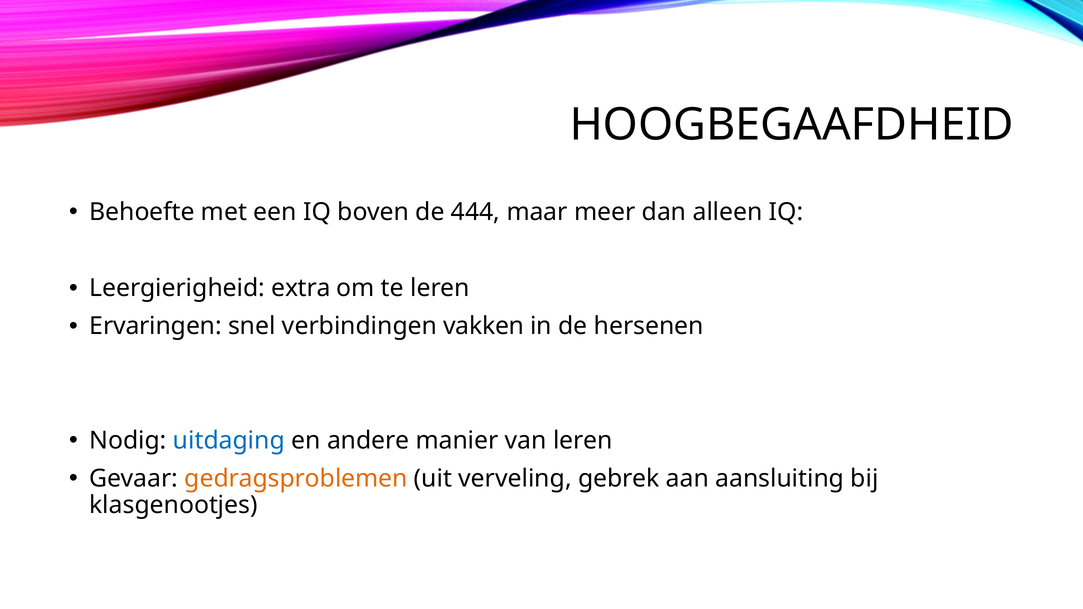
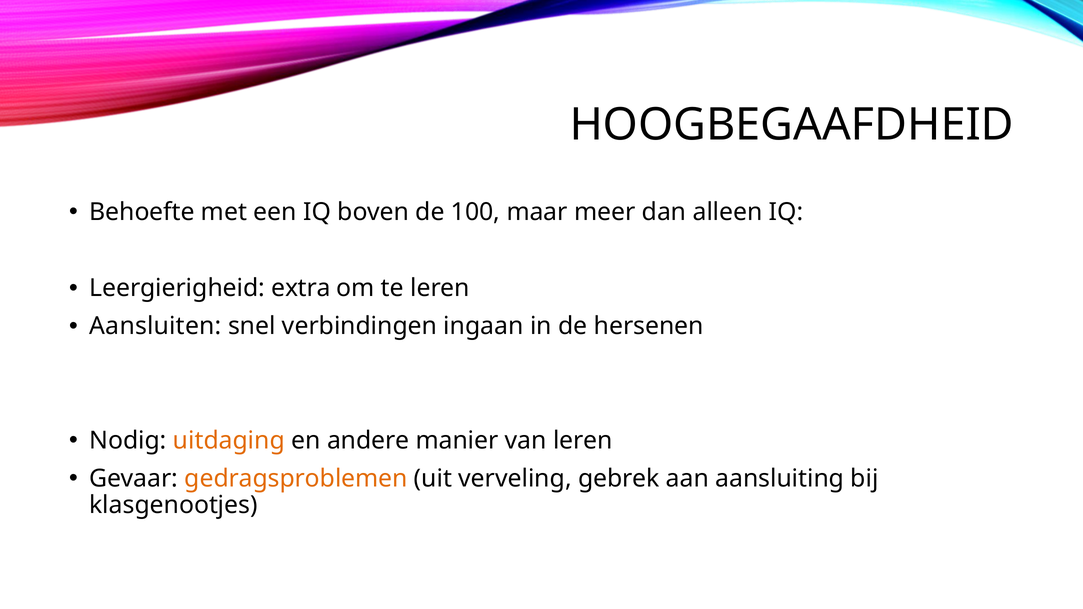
444: 444 -> 100 (476, 212)
Ervaringen: Ervaringen -> Aansluiten (155, 326)
vakken: vakken -> ingaan (484, 326)
uitdaging colour: blue -> orange (229, 441)
